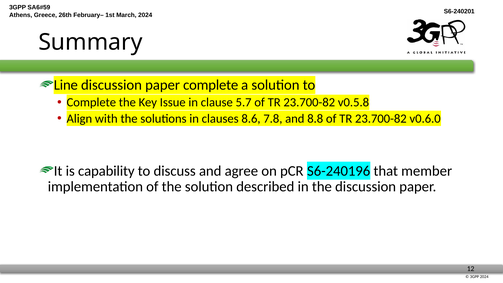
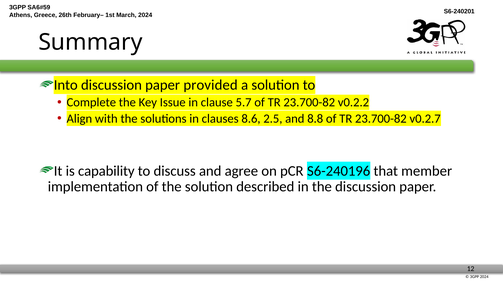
Line: Line -> Into (66, 85)
paper complete: complete -> provided (211, 85)
v0.5.8: v0.5.8 -> v0.2.2 (353, 102)
7.8: 7.8 -> 2.5 (273, 119)
v0.6.0: v0.6.0 -> v0.2.7 (425, 119)
